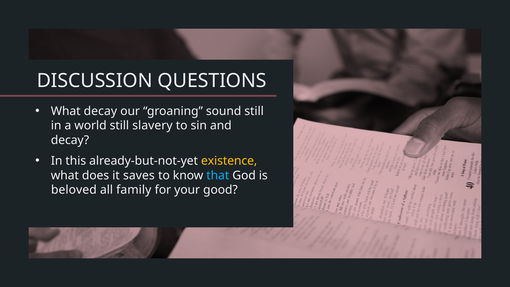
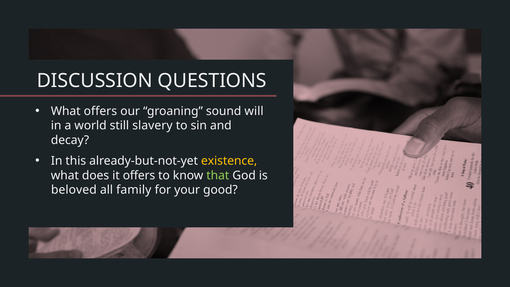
What decay: decay -> offers (100, 111)
sound still: still -> will (254, 111)
it saves: saves -> offers (139, 175)
that colour: light blue -> light green (218, 175)
